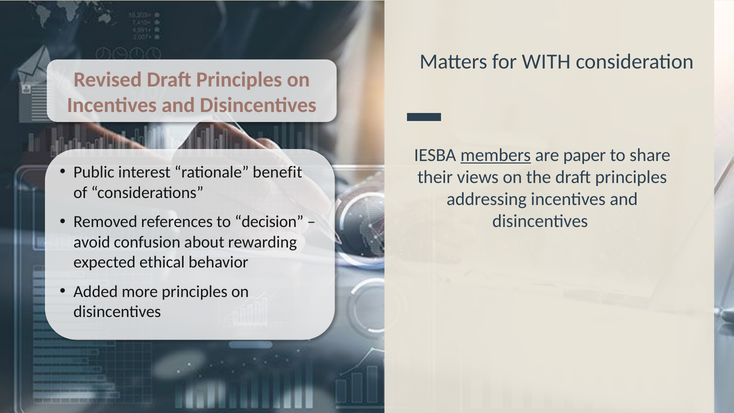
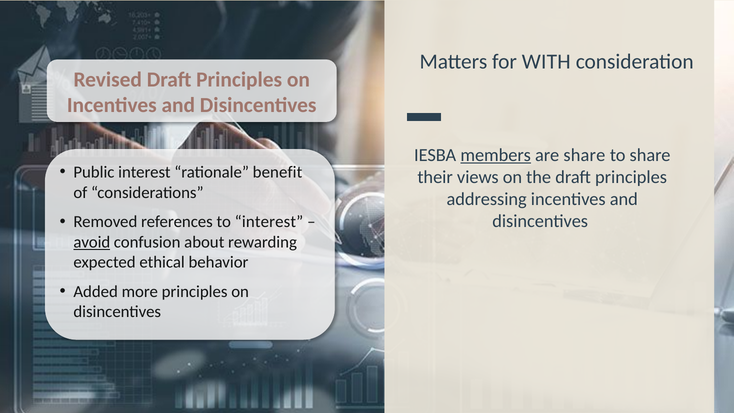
are paper: paper -> share (584, 155)
to decision: decision -> interest (269, 222)
avoid underline: none -> present (92, 242)
